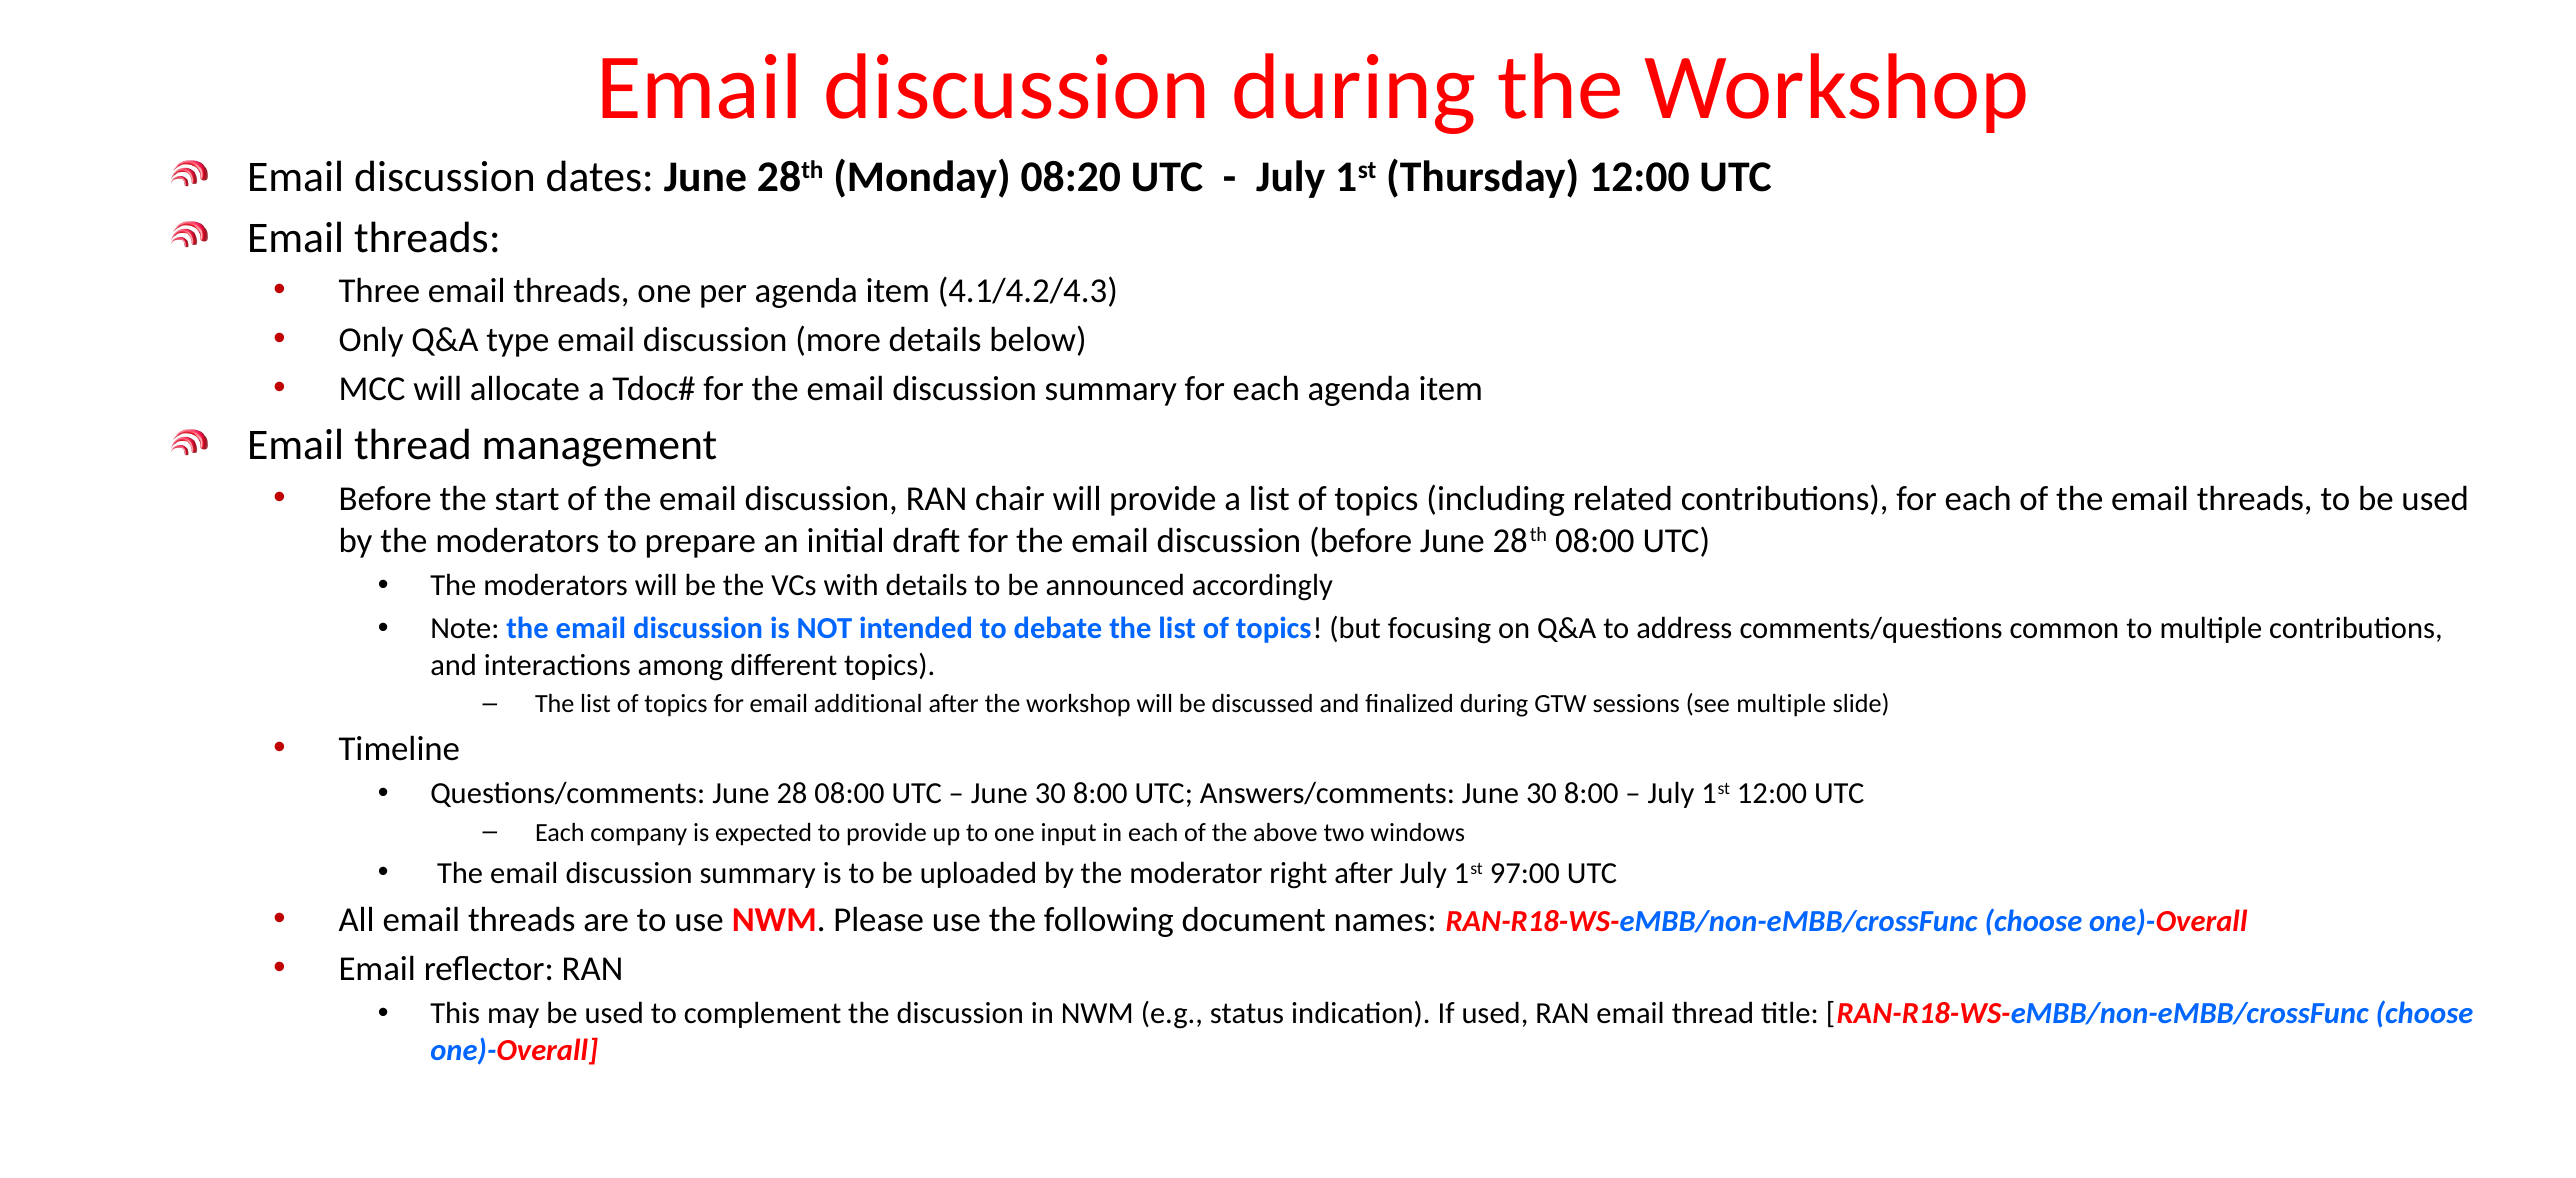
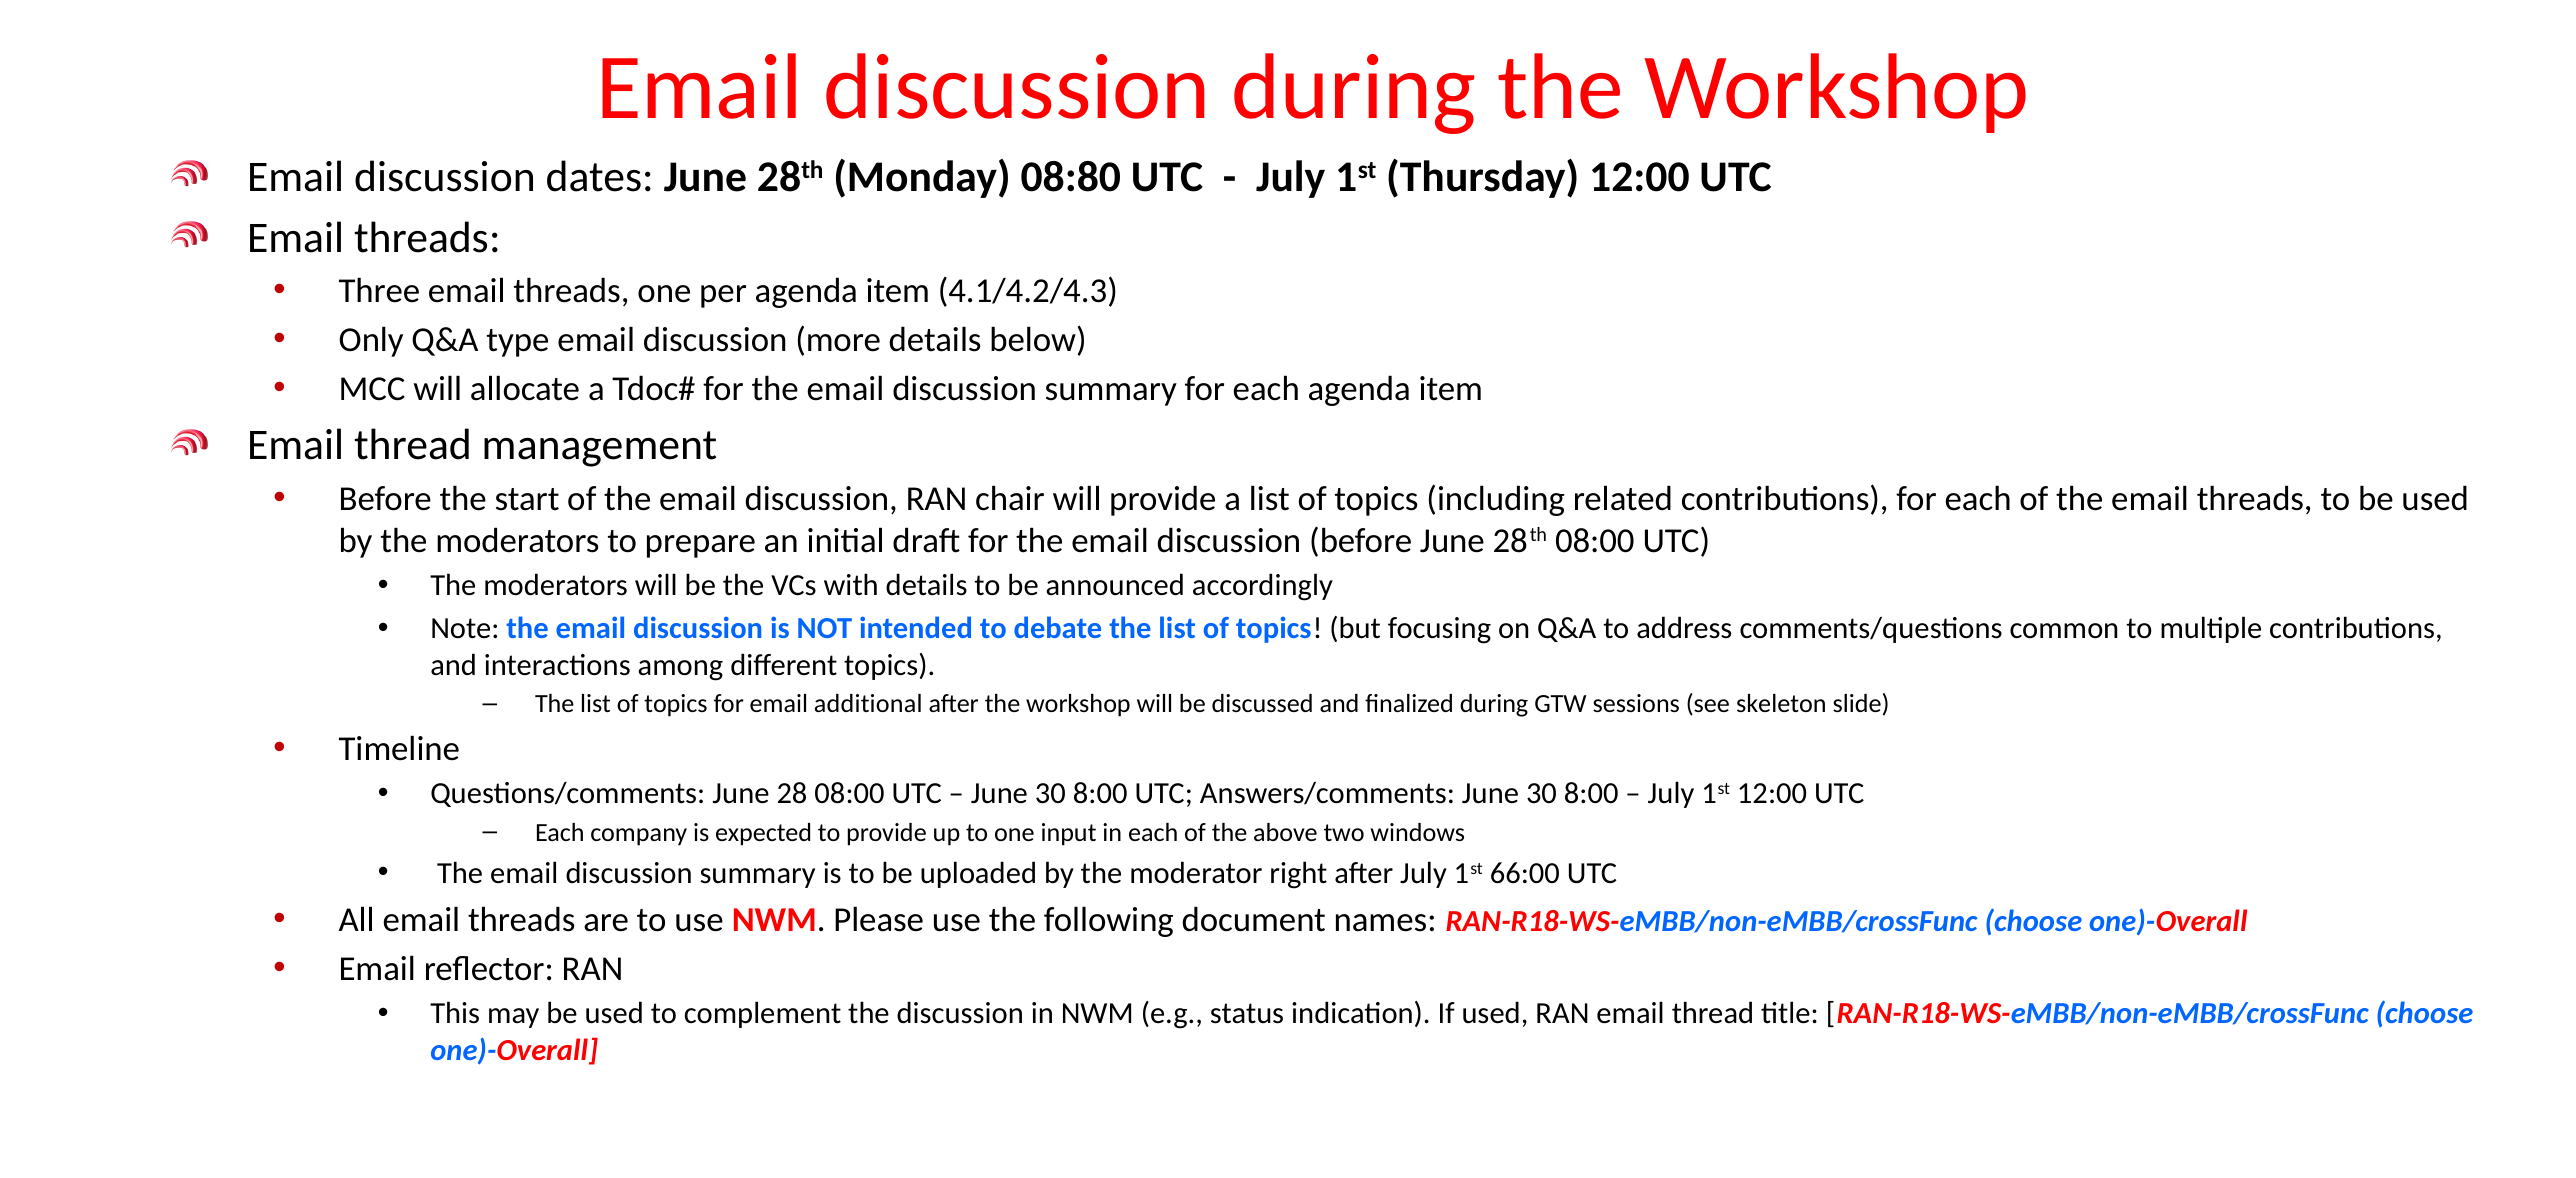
08:20: 08:20 -> 08:80 (1071, 177)
see multiple: multiple -> skeleton (1781, 704)
97:00: 97:00 -> 66:00 (1525, 873)
